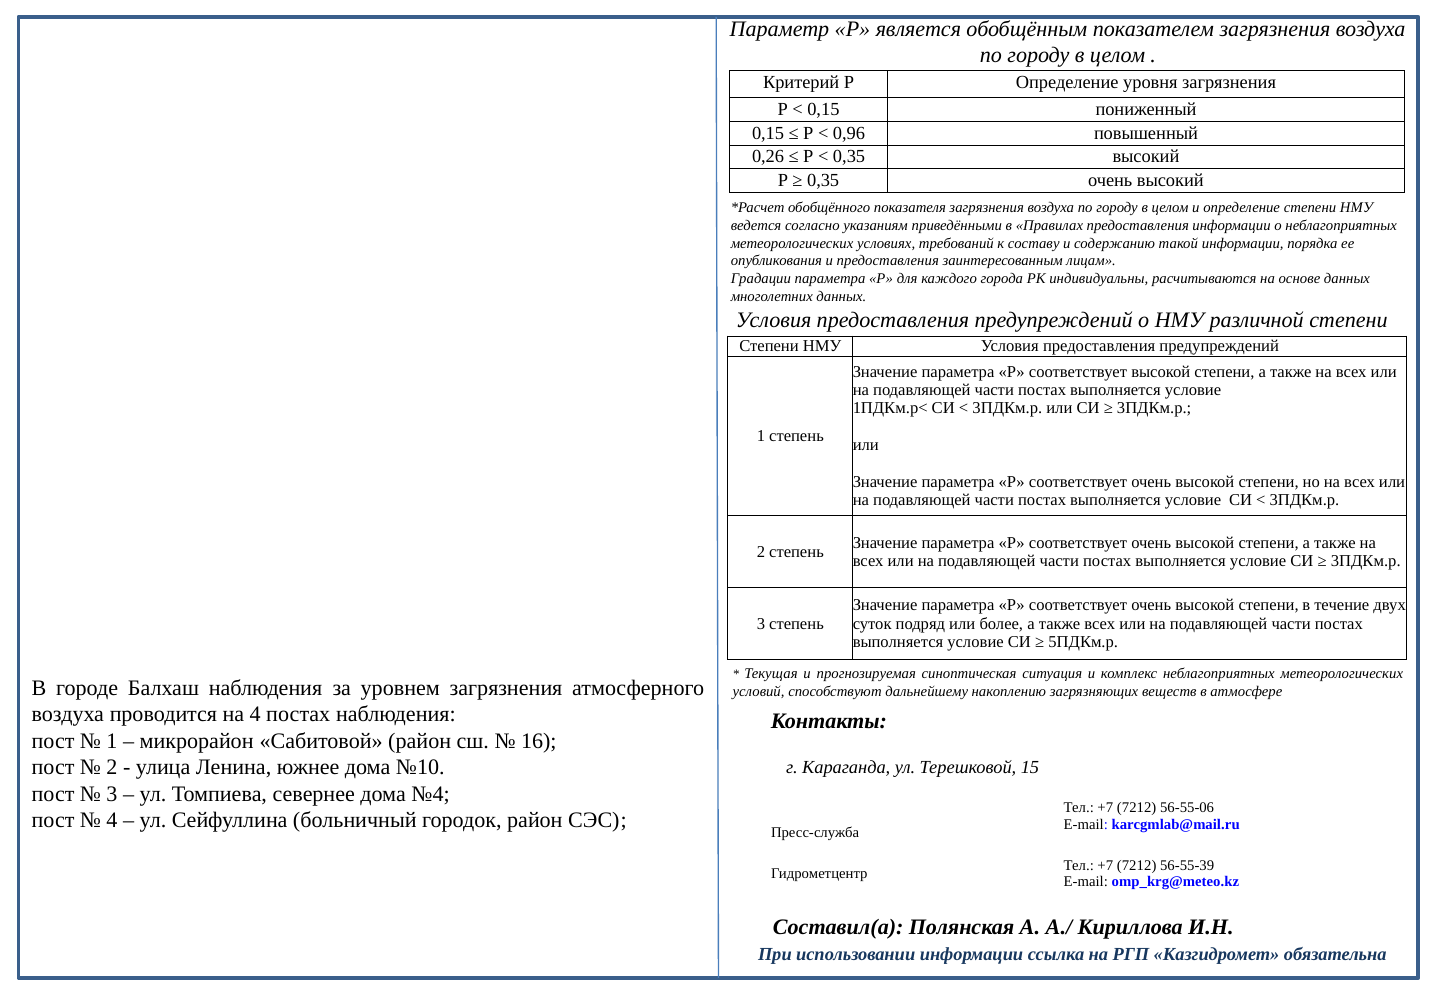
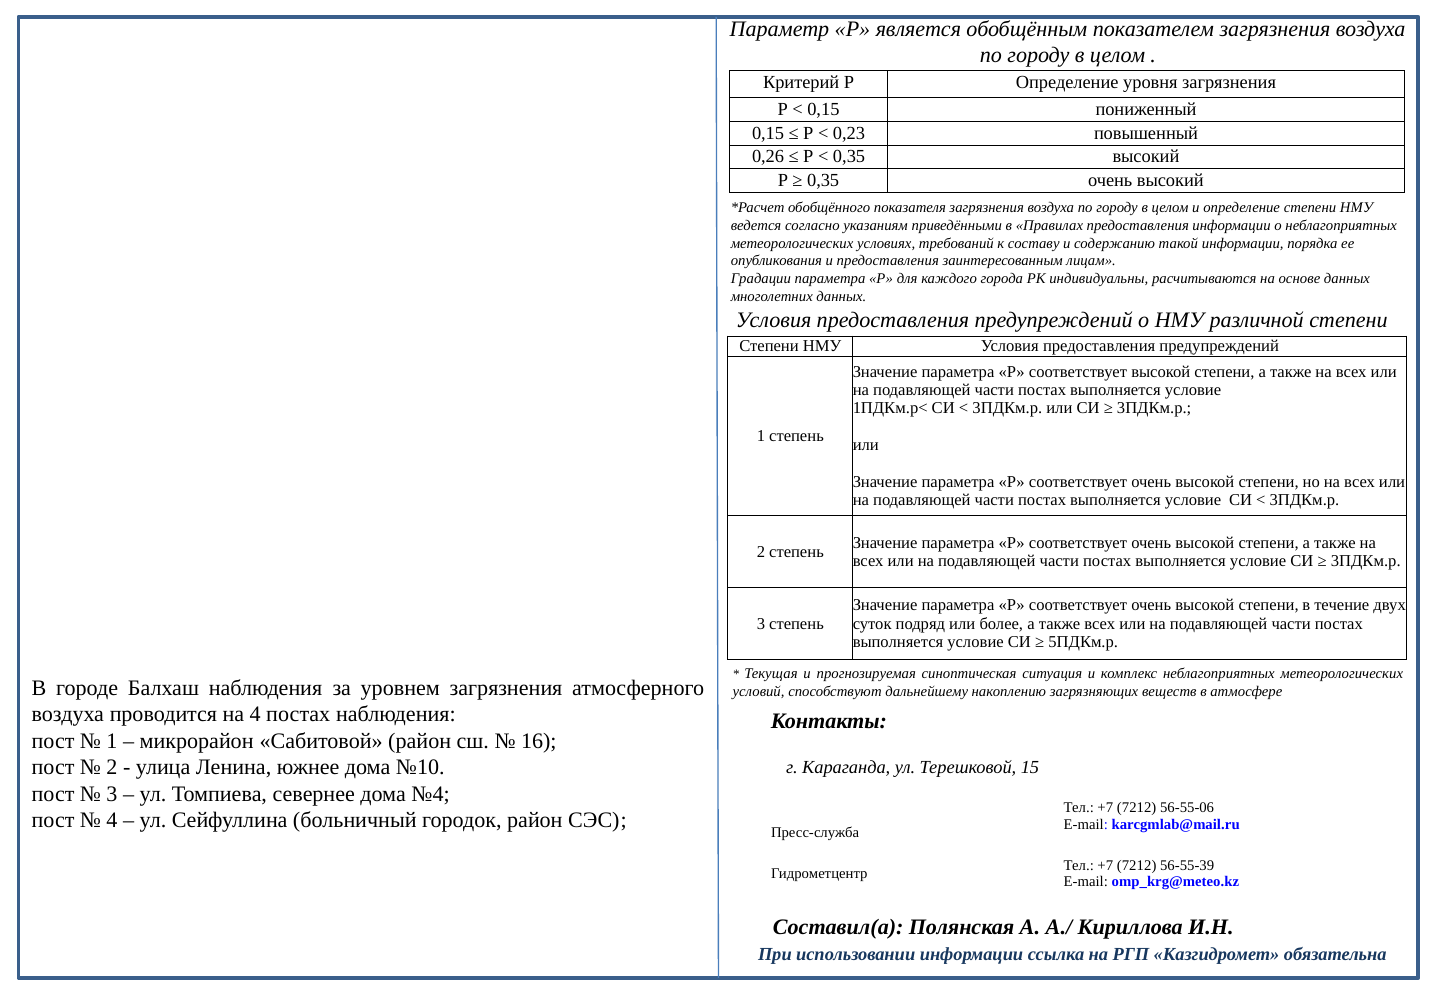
0,96: 0,96 -> 0,23 (849, 133)
